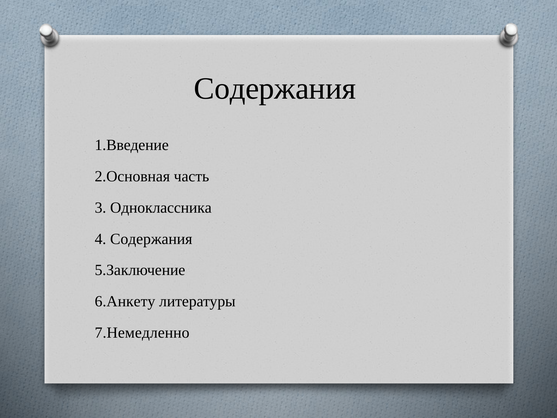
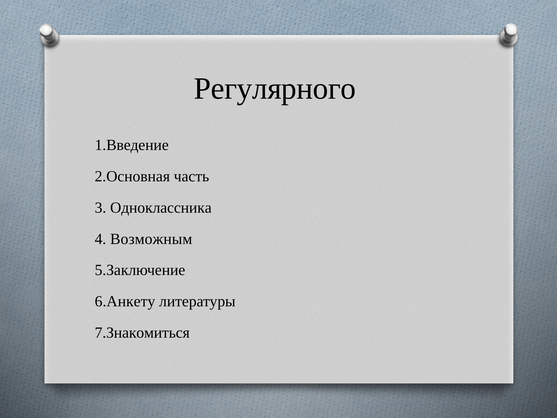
Содержания: Содержания -> Регулярного (275, 89)
4 Содержания: Содержания -> Возможным (151, 239)
7.Немедленно: 7.Немедленно -> 7.Знакомиться (142, 333)
